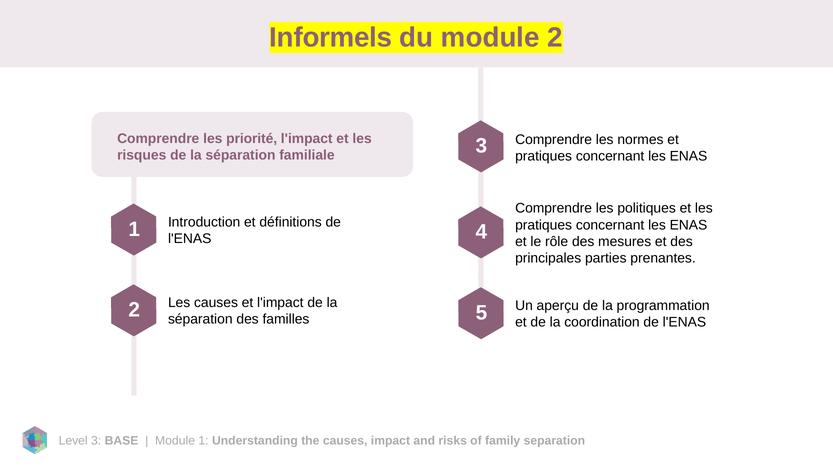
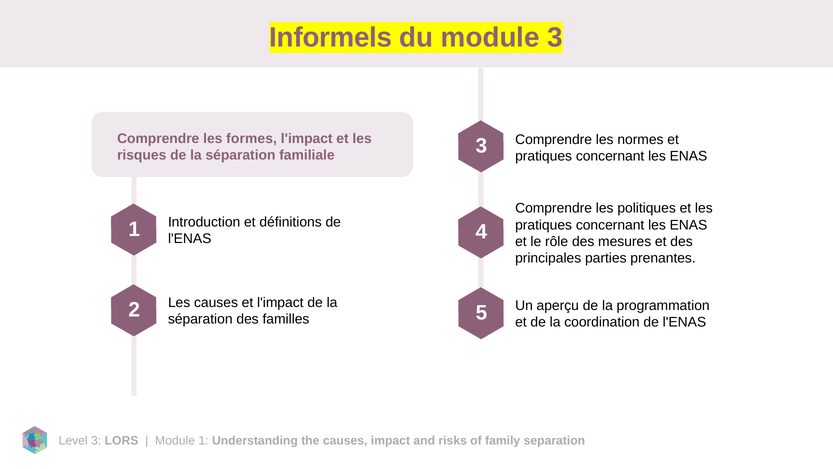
module 2: 2 -> 3 (555, 38)
priorité: priorité -> formes (252, 139)
BASE: BASE -> LORS (122, 440)
